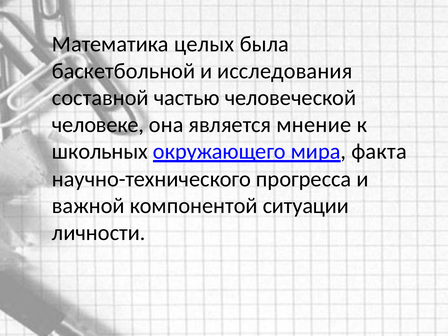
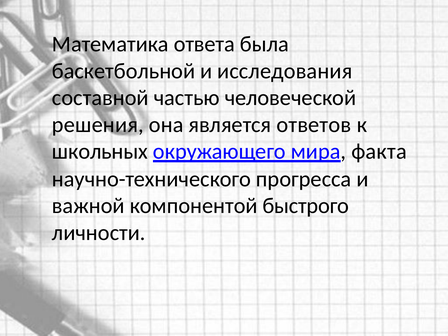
целых: целых -> ответа (204, 44)
человеке: человеке -> решения (98, 125)
мнение: мнение -> ответов (314, 125)
ситуации: ситуации -> быстрого (306, 206)
